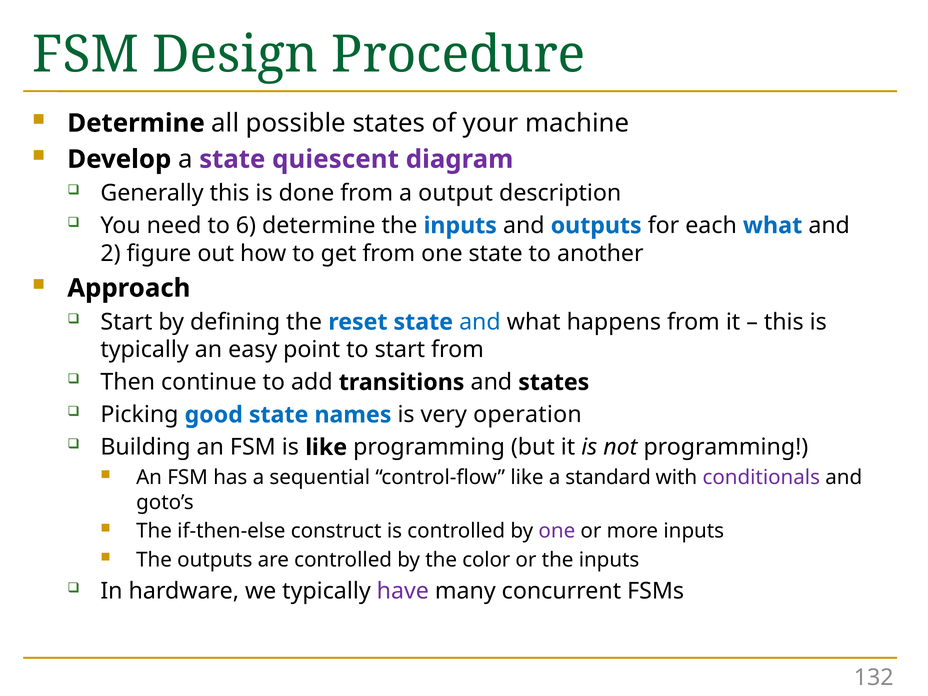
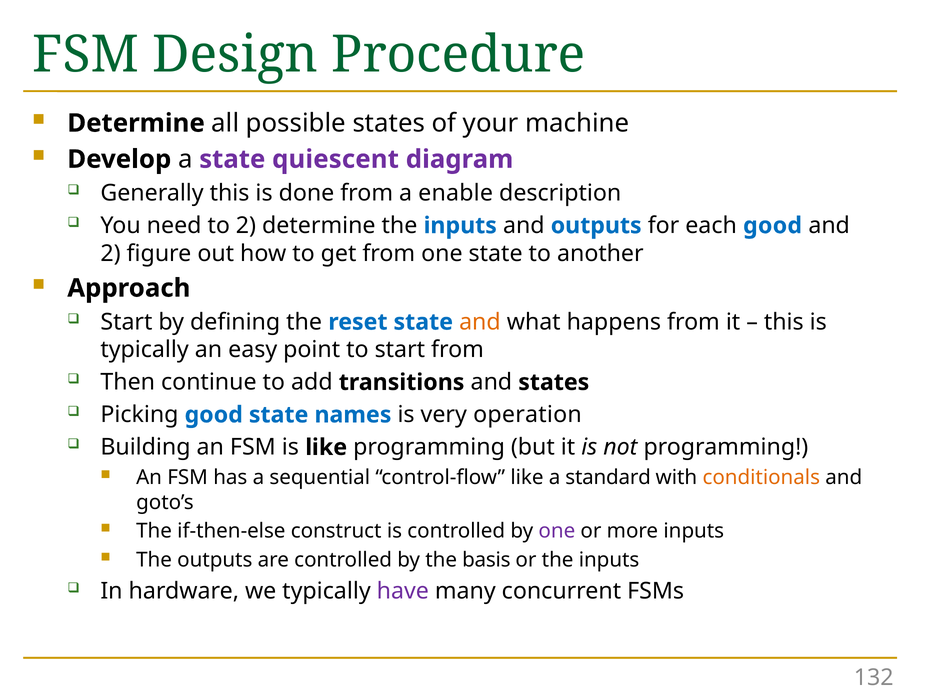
output: output -> enable (456, 193)
to 6: 6 -> 2 (246, 226)
each what: what -> good (773, 226)
and colour: blue -> orange (480, 322)
conditionals colour: purple -> orange (761, 478)
color: color -> basis (486, 560)
